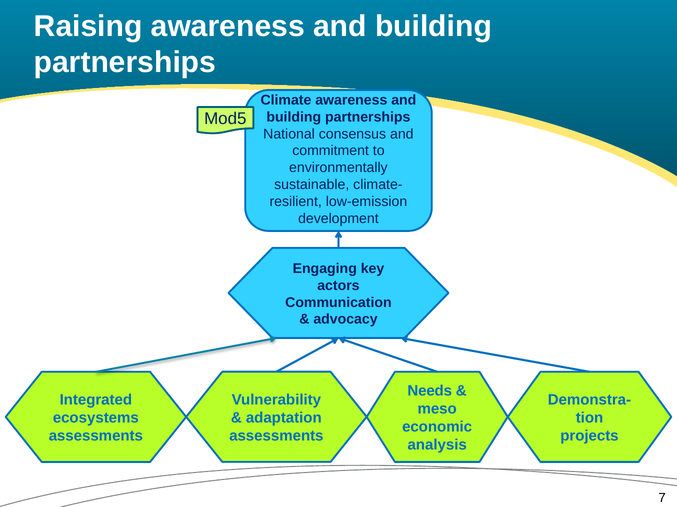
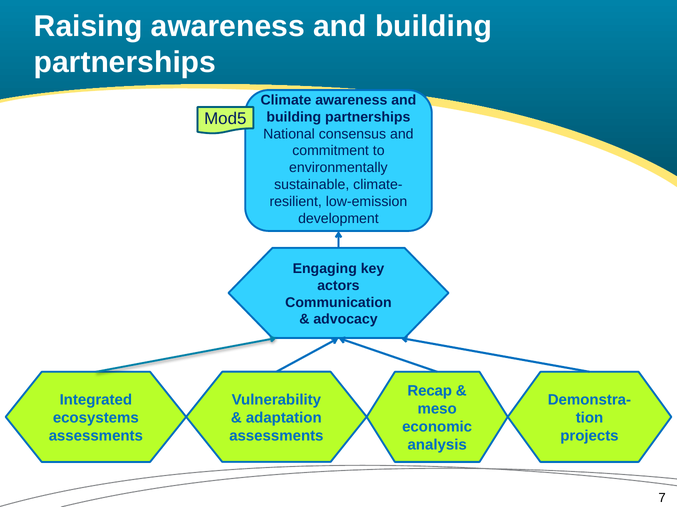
Needs: Needs -> Recap (430, 391)
